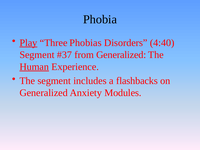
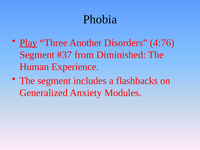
Phobias: Phobias -> Another (86, 43)
4:40: 4:40 -> 4:76 (162, 43)
from Generalized: Generalized -> Diminished (121, 55)
Human underline: present -> none (34, 67)
